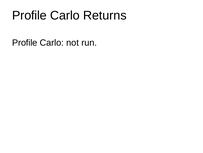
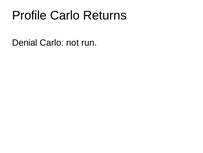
Profile: Profile -> Denial (25, 43)
